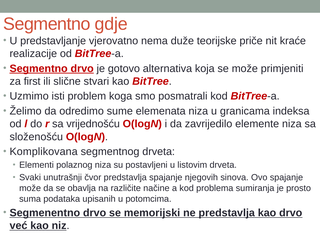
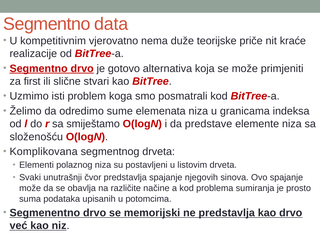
gdje: gdje -> data (111, 24)
predstavljanje: predstavljanje -> kompetitivnim (53, 41)
vrijednošću: vrijednošću -> smiještamo (93, 124)
zavrijedilo: zavrijedilo -> predstave (209, 124)
